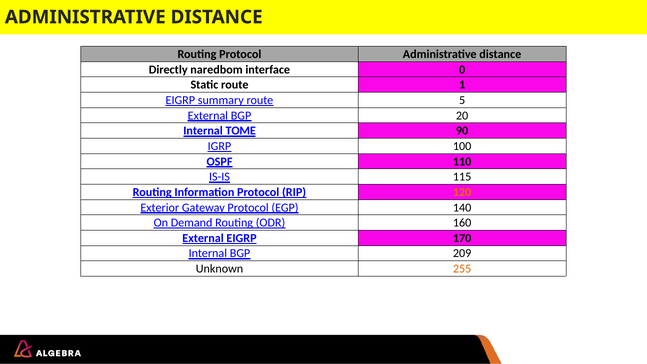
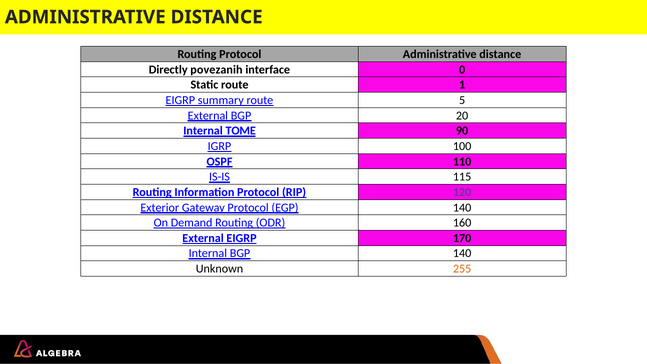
naredbom: naredbom -> povezanih (216, 70)
120 colour: orange -> purple (462, 192)
BGP 209: 209 -> 140 (462, 253)
